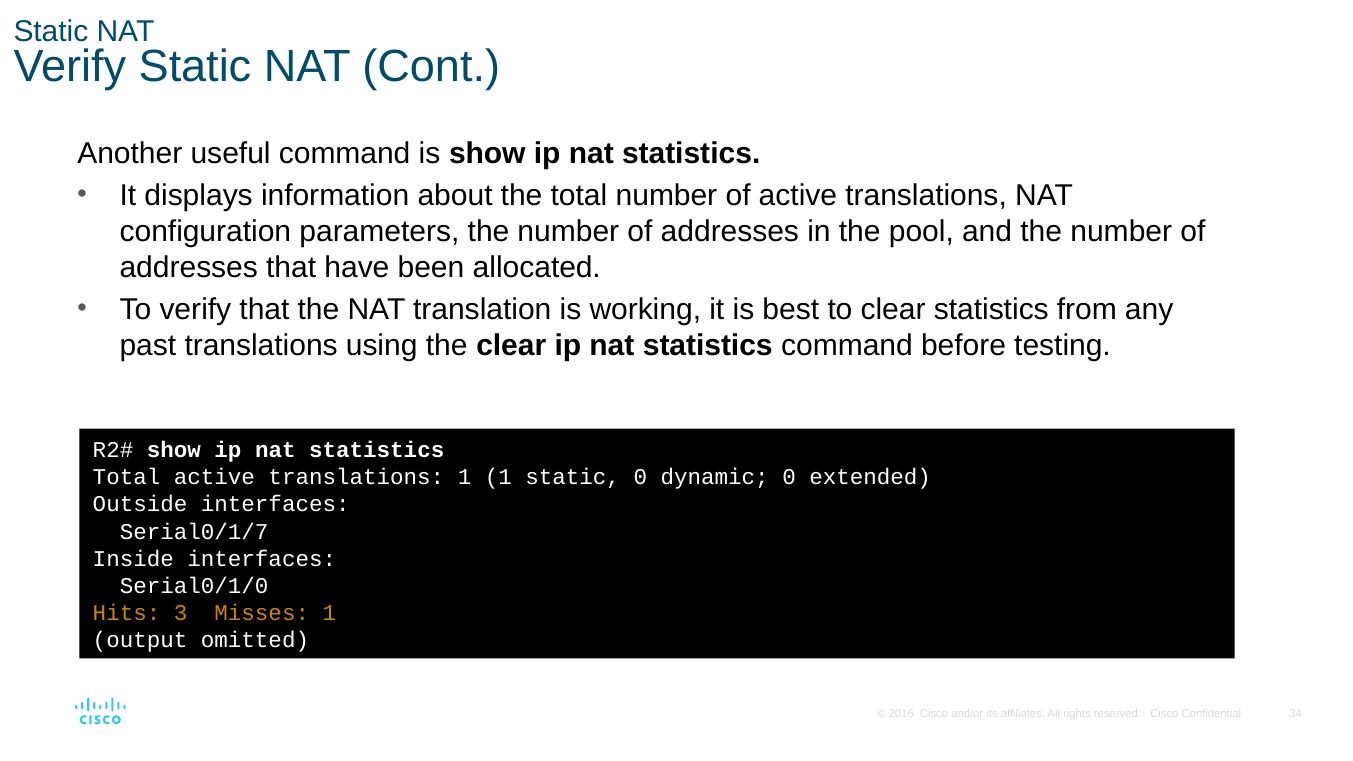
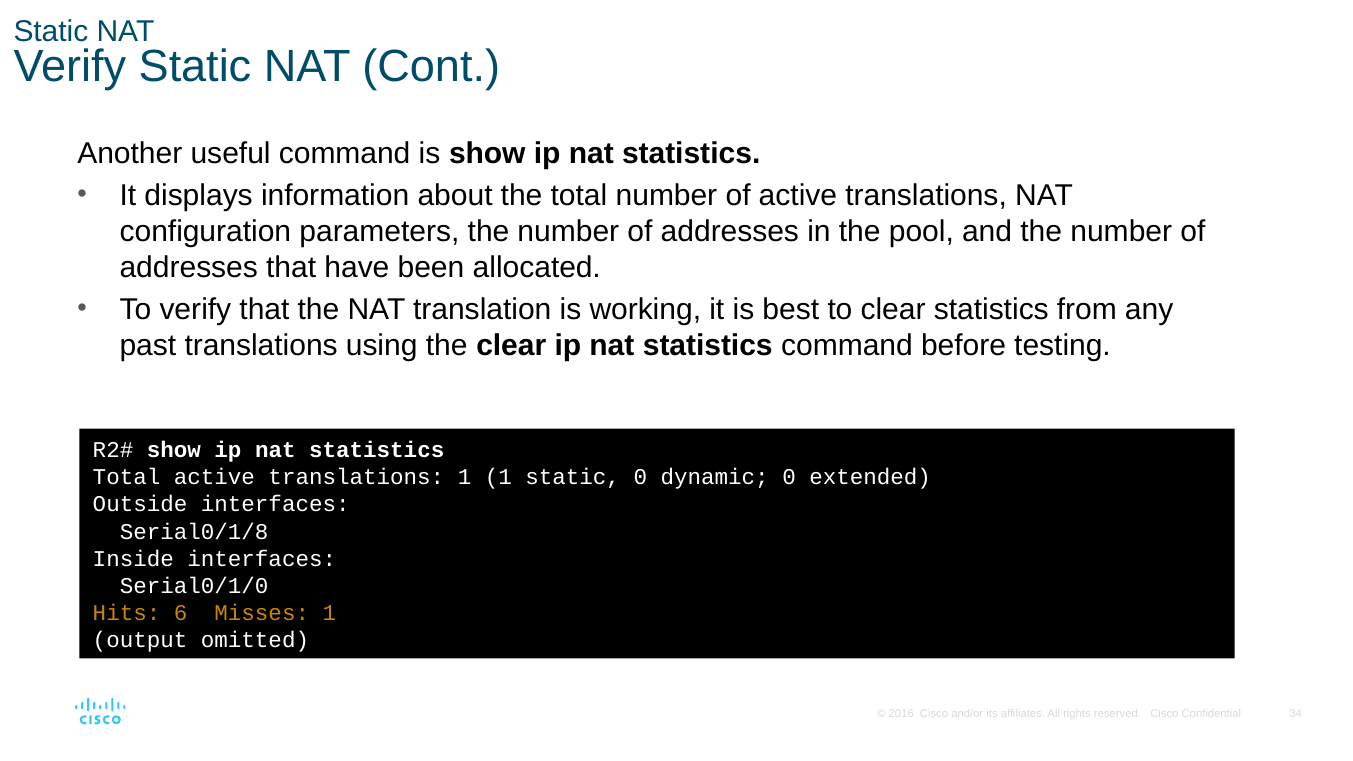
Serial0/1/7: Serial0/1/7 -> Serial0/1/8 (194, 532)
3: 3 -> 6 (181, 613)
